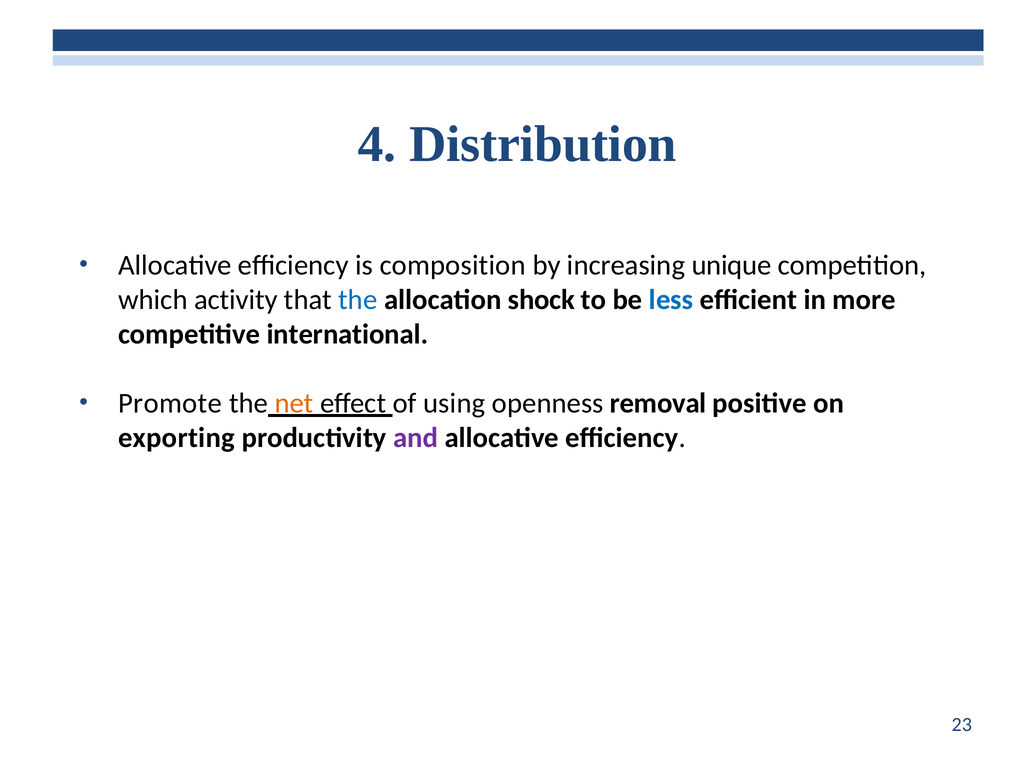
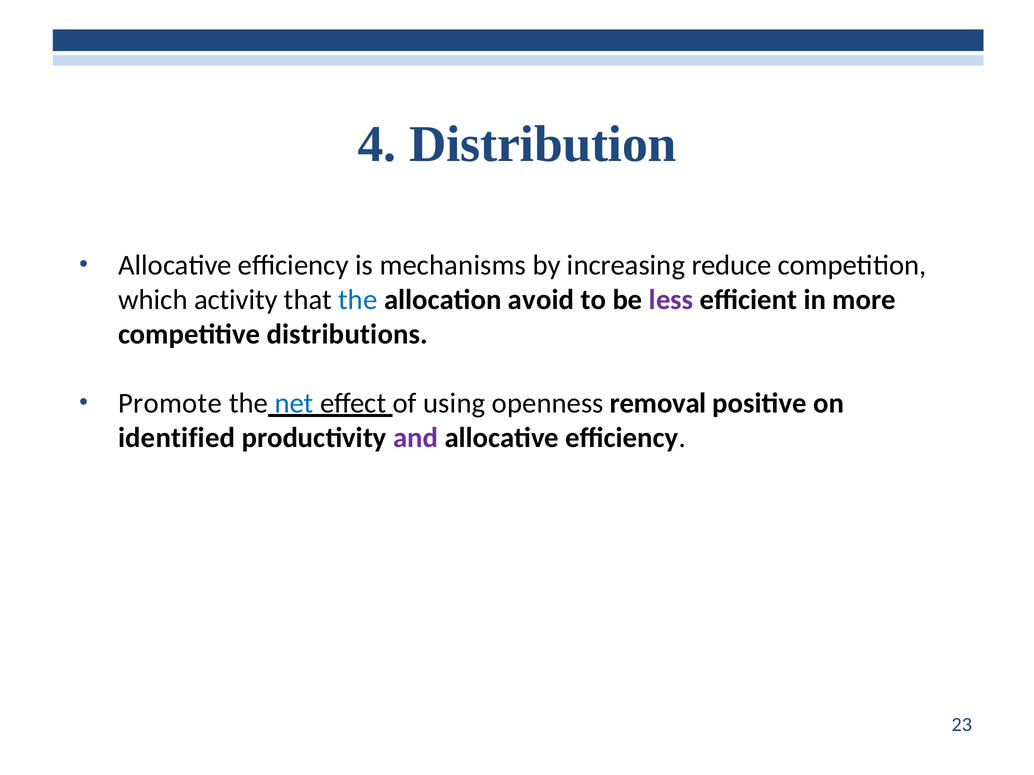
composition: composition -> mechanisms (453, 266)
unique: unique -> reduce (731, 266)
shock: shock -> avoid (541, 300)
less colour: blue -> purple (671, 300)
international: international -> distributions (347, 334)
net colour: orange -> blue (294, 403)
exporting: exporting -> identified (177, 438)
